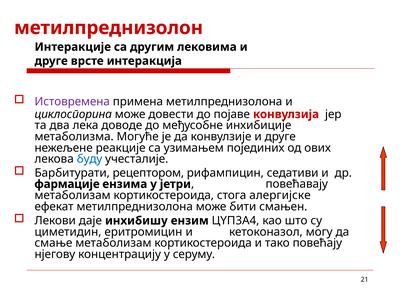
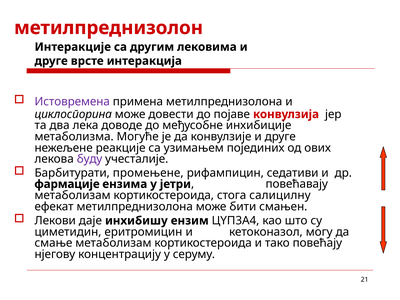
буду colour: blue -> purple (90, 159)
рецептором: рецептором -> промењене (148, 173)
алергијске: алергијске -> салицилну (280, 195)
